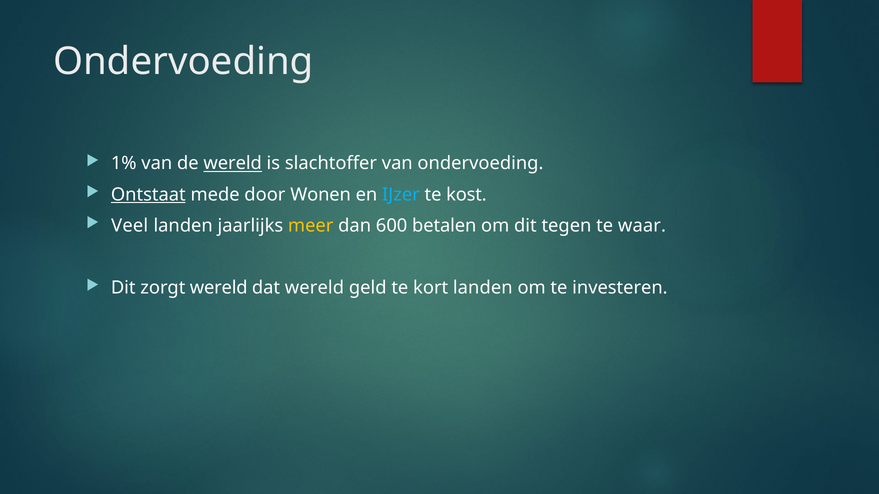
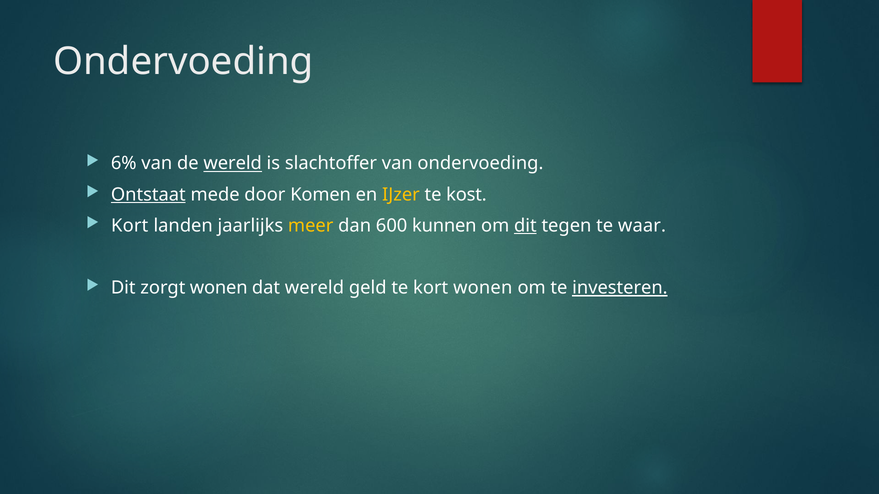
1%: 1% -> 6% (124, 164)
Wonen: Wonen -> Komen (321, 195)
IJzer colour: light blue -> yellow (401, 195)
Veel: Veel -> Kort (130, 226)
betalen: betalen -> kunnen (444, 226)
dit underline: none -> present (525, 226)
zorgt wereld: wereld -> wonen (219, 288)
kort landen: landen -> wonen (483, 288)
investeren underline: none -> present (620, 288)
